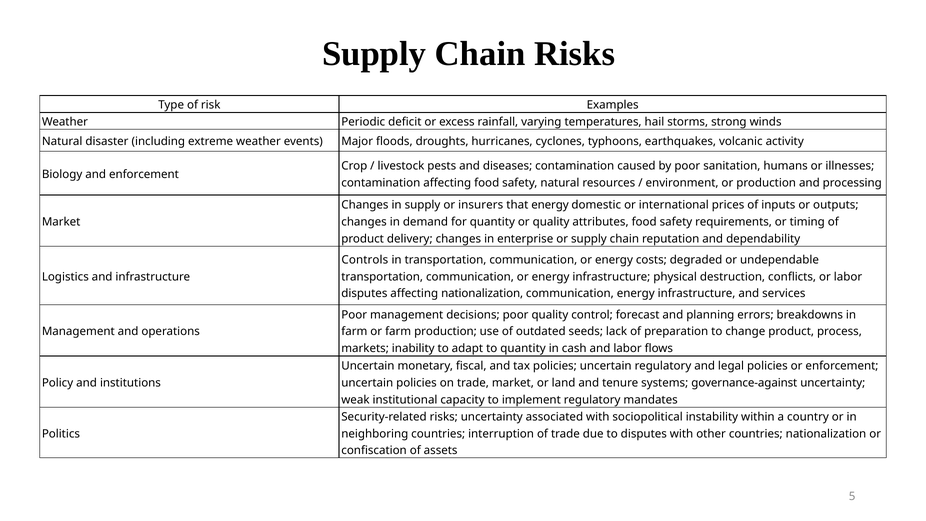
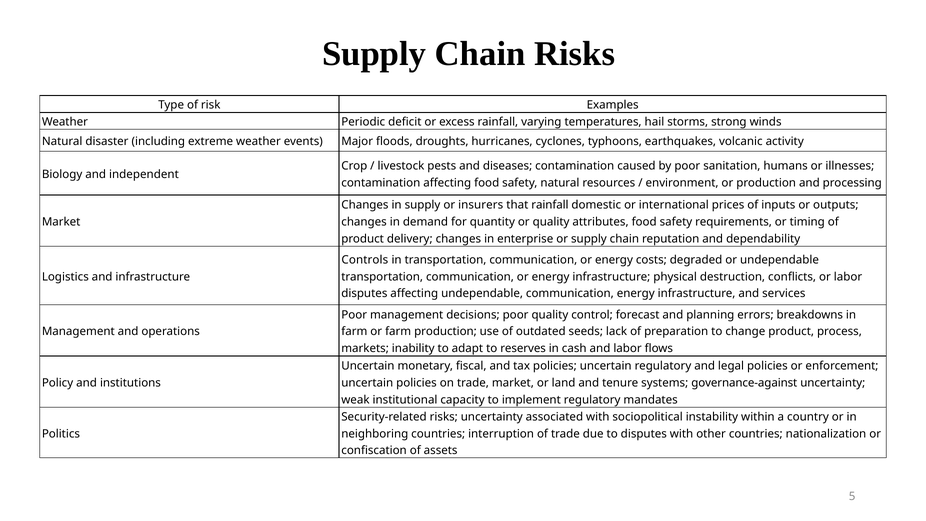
and enforcement: enforcement -> independent (144, 174)
that energy: energy -> rainfall (550, 205)
affecting nationalization: nationalization -> undependable (482, 294)
to quantity: quantity -> reserves (523, 348)
